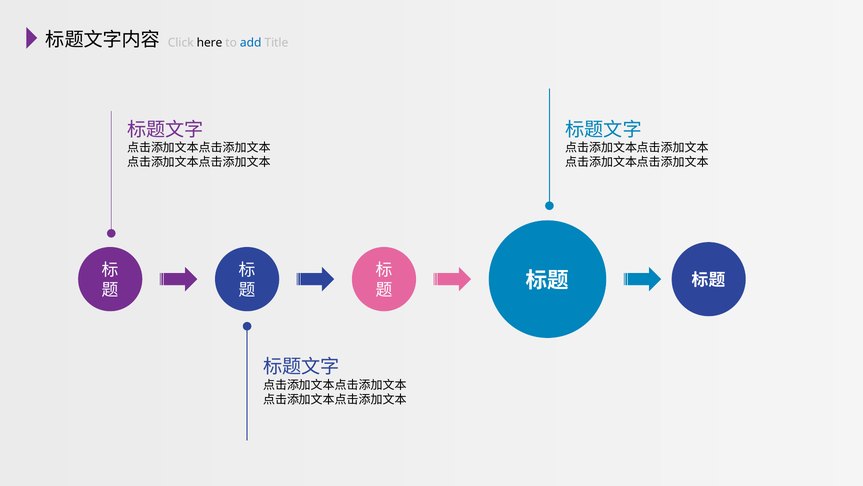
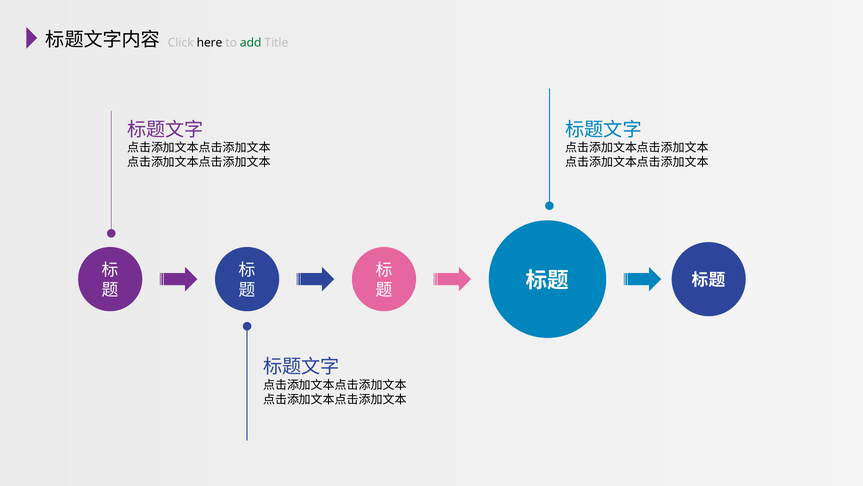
add colour: blue -> green (251, 43)
